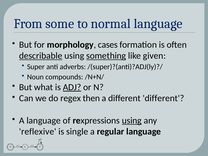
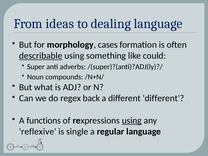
some: some -> ideas (60, 24)
normal: normal -> dealing (111, 24)
something underline: present -> none (106, 56)
given: given -> could (154, 56)
ADJ underline: present -> none (72, 87)
then: then -> back (91, 98)
A language: language -> functions (44, 120)
